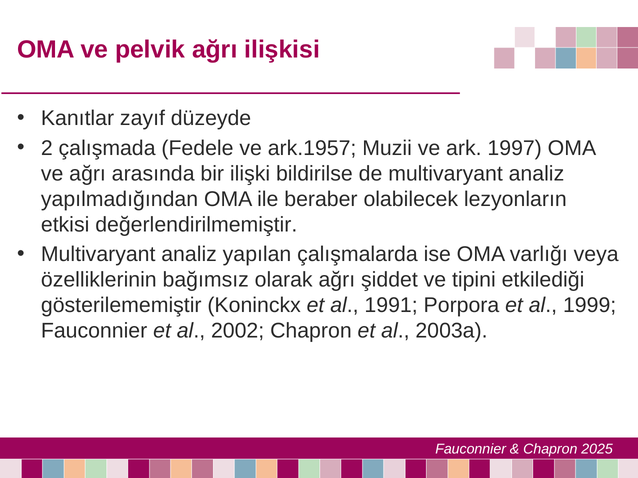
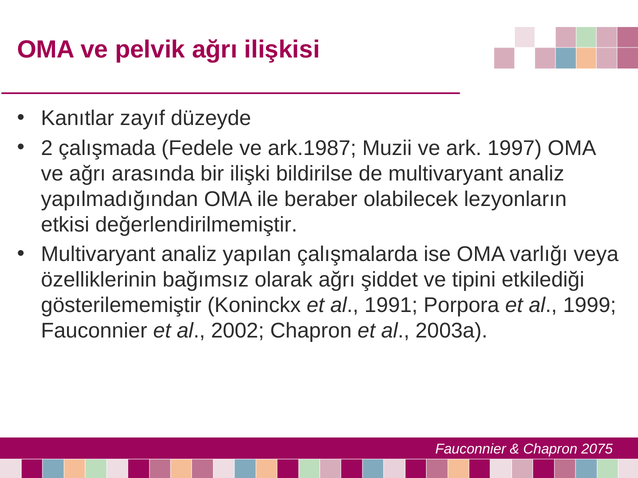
ark.1957: ark.1957 -> ark.1987 (312, 148)
2025: 2025 -> 2075 (597, 449)
